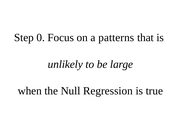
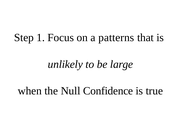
0: 0 -> 1 (41, 38)
Regression: Regression -> Confidence (108, 91)
